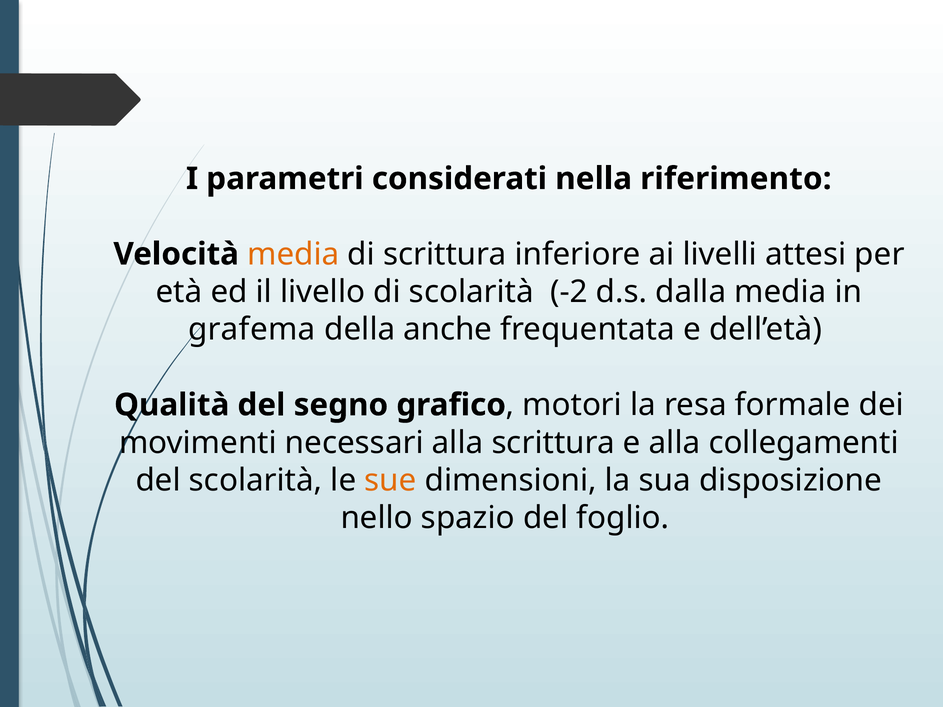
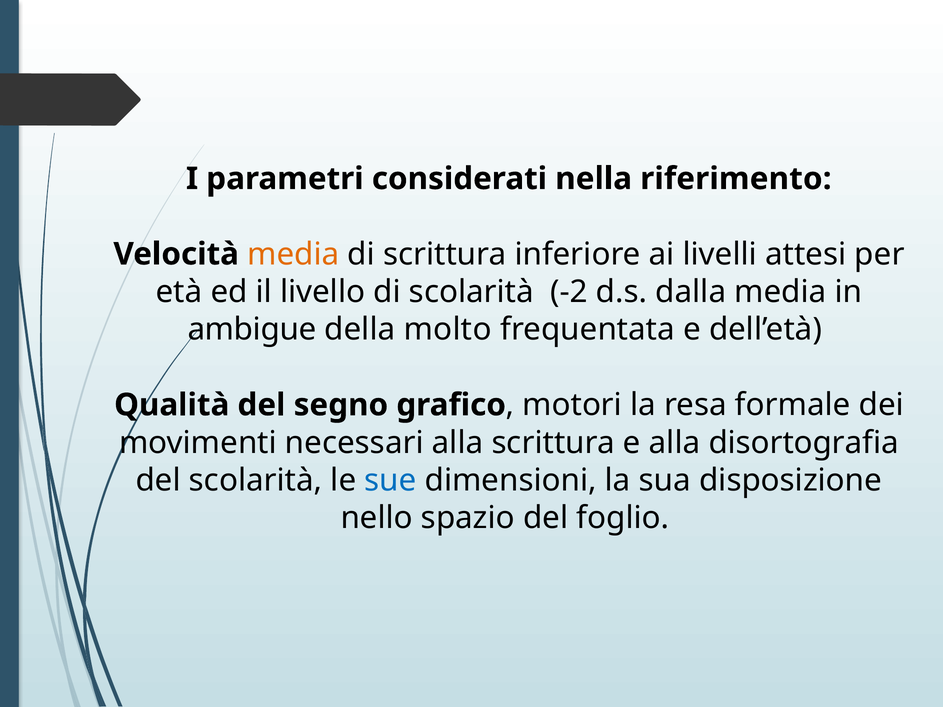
grafema: grafema -> ambigue (252, 330)
anche: anche -> molto (448, 330)
collegamenti: collegamenti -> disortografia (804, 443)
sue colour: orange -> blue (390, 481)
